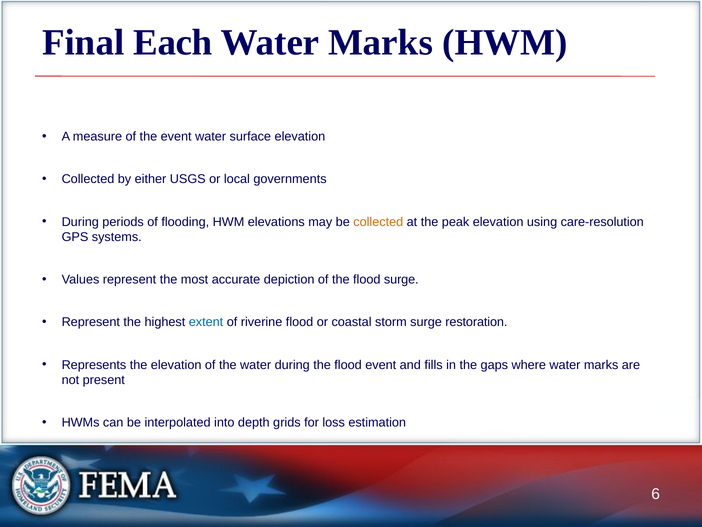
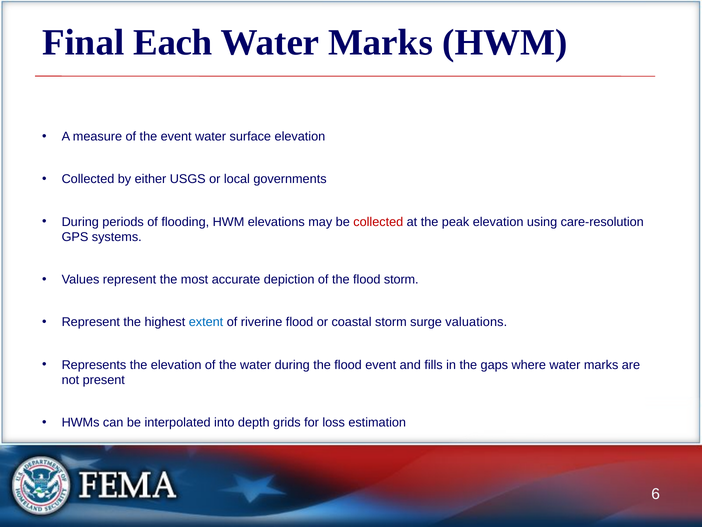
collected colour: orange -> red (378, 222)
flood surge: surge -> storm (401, 279)
restoration: restoration -> valuations (476, 322)
